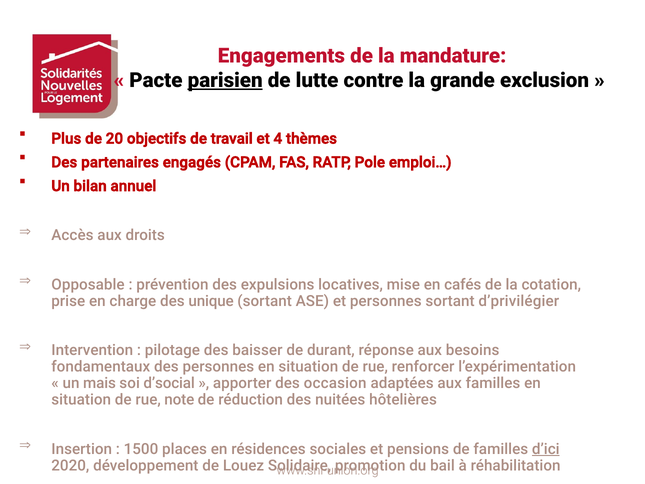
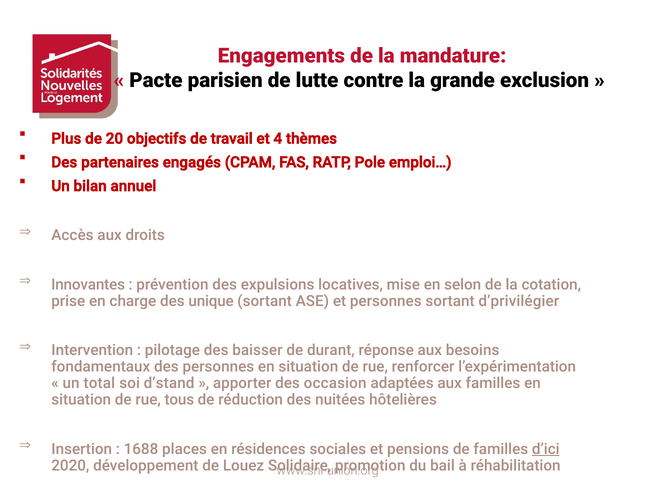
parisien underline: present -> none (225, 80)
Opposable: Opposable -> Innovantes (88, 284)
cafés: cafés -> selon (463, 284)
mais: mais -> total (99, 383)
d’social: d’social -> d’stand (169, 383)
note: note -> tous (179, 400)
1500: 1500 -> 1688 (141, 449)
